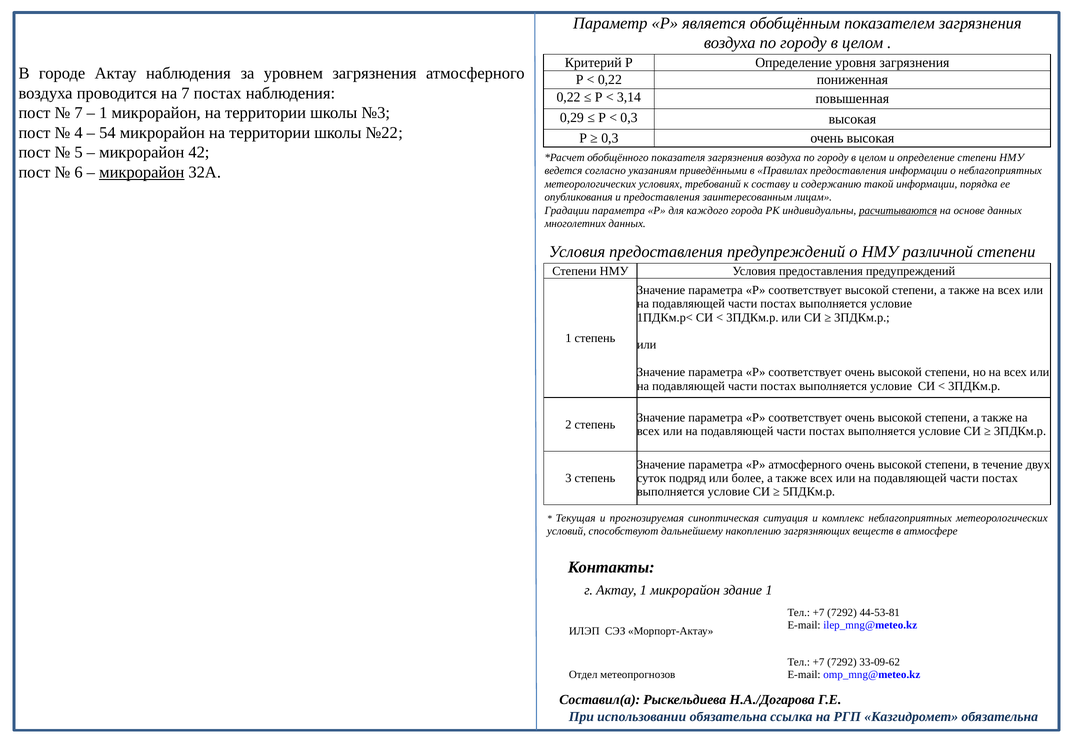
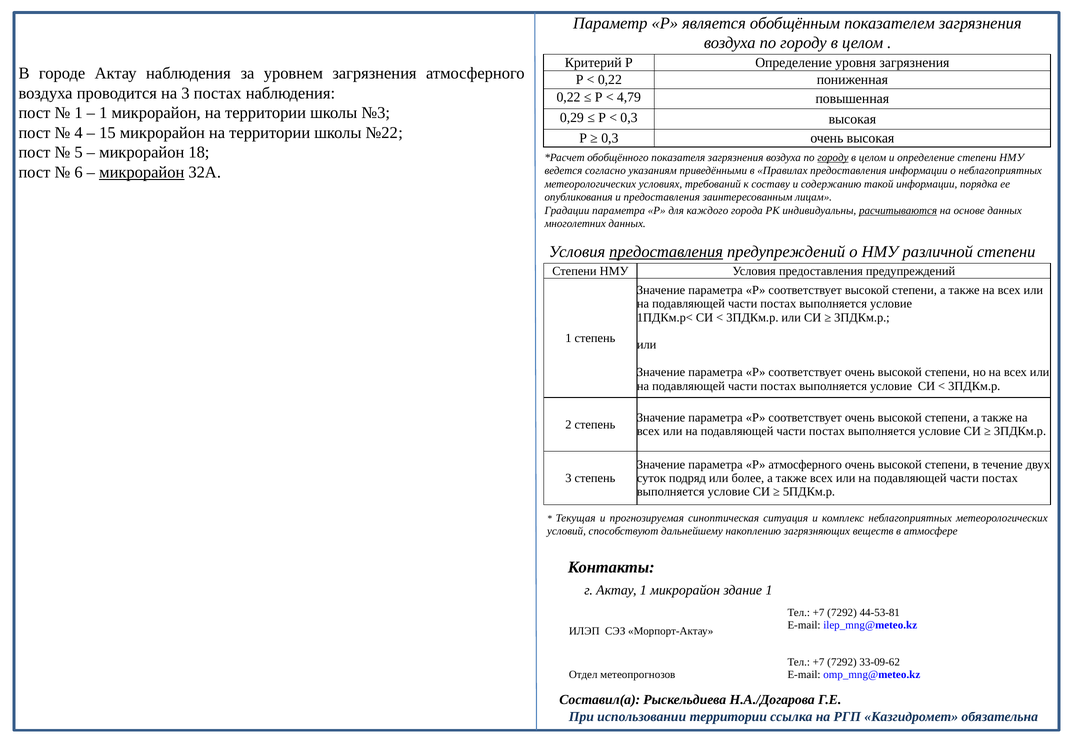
на 7: 7 -> 3 (185, 93)
3,14: 3,14 -> 4,79 (629, 97)
7: 7 -> 1 (78, 113)
54: 54 -> 15 (107, 133)
42: 42 -> 18 (199, 152)
городу underline: none -> present (833, 158)
предоставления underline: none -> present (666, 252)
использовании обязательна: обязательна -> территории (728, 717)
